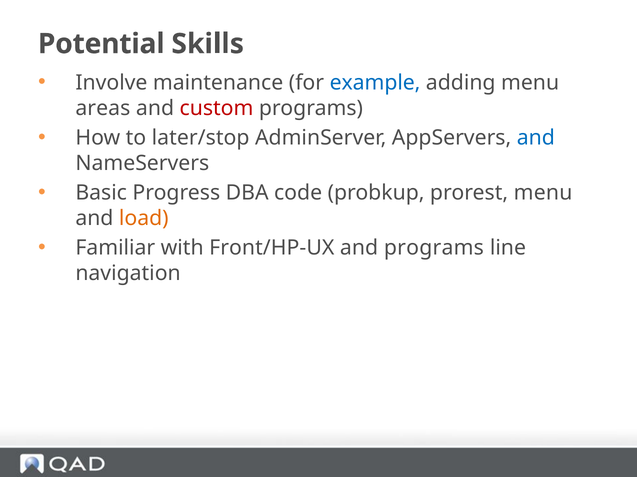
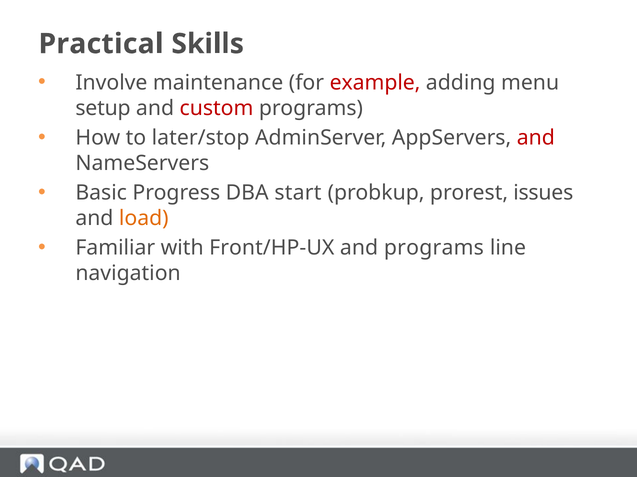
Potential: Potential -> Practical (101, 44)
example colour: blue -> red (375, 83)
areas: areas -> setup (103, 108)
and colour: blue -> red (536, 138)
code: code -> start (298, 193)
prorest menu: menu -> issues (543, 193)
